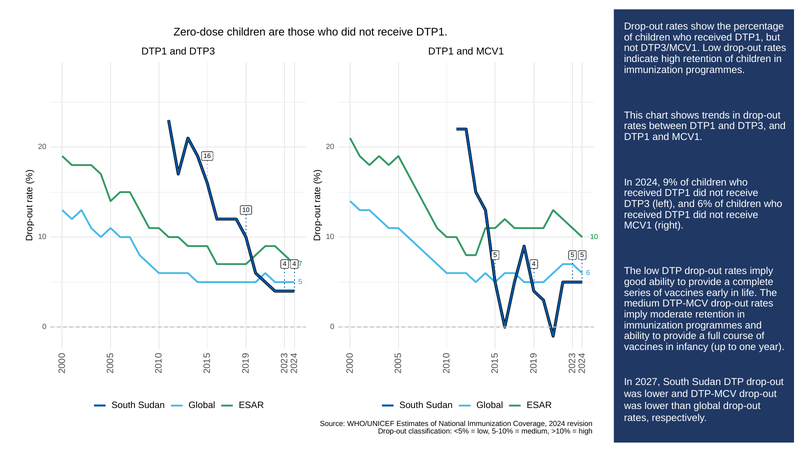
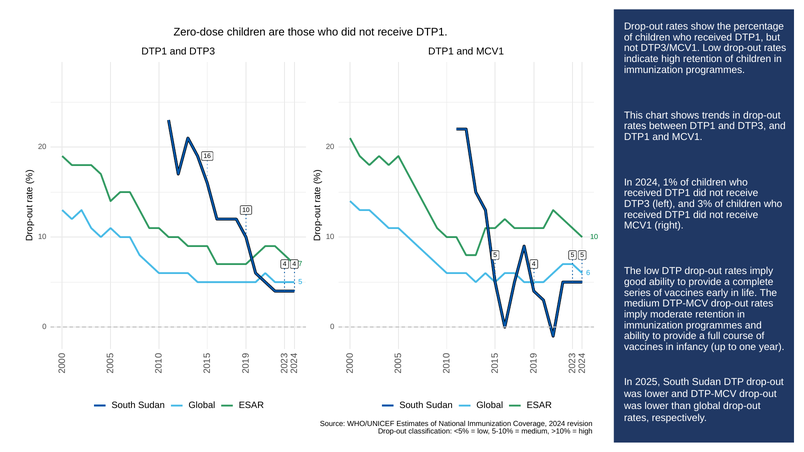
9%: 9% -> 1% (670, 182)
6%: 6% -> 3% (705, 204)
2027: 2027 -> 2025 (648, 382)
